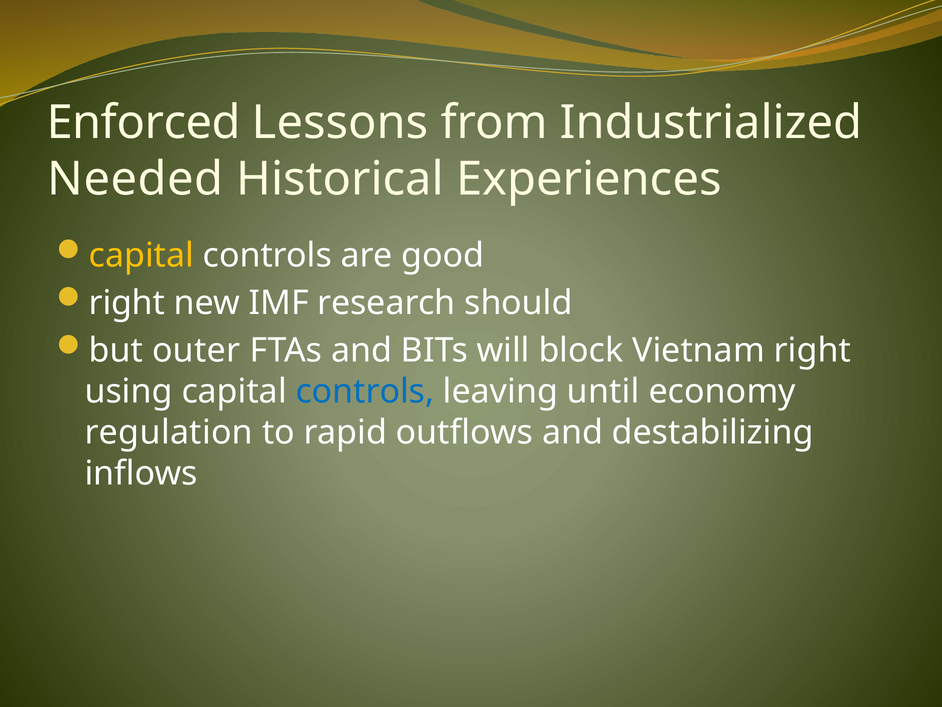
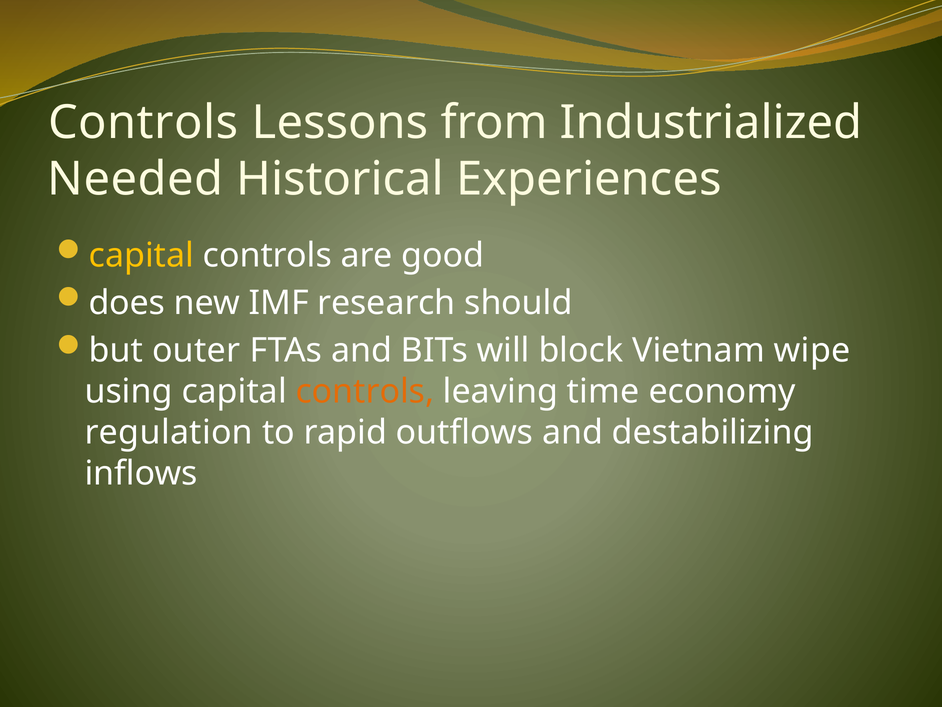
Enforced: Enforced -> Controls (143, 123)
right: right -> does (127, 303)
Vietnam right: right -> wipe (812, 351)
controls colour: blue -> orange (365, 391)
until: until -> time (603, 391)
